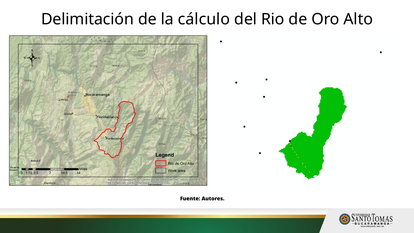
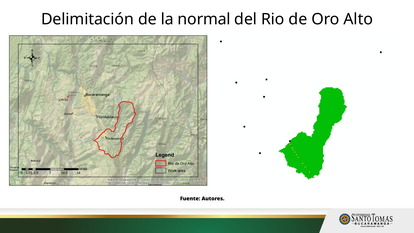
cálculo: cálculo -> normal (204, 19)
